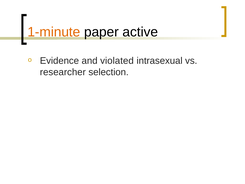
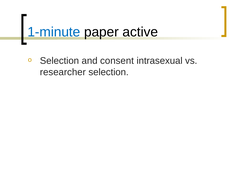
1-minute colour: orange -> blue (54, 32)
Evidence: Evidence -> Selection (59, 61)
violated: violated -> consent (117, 61)
